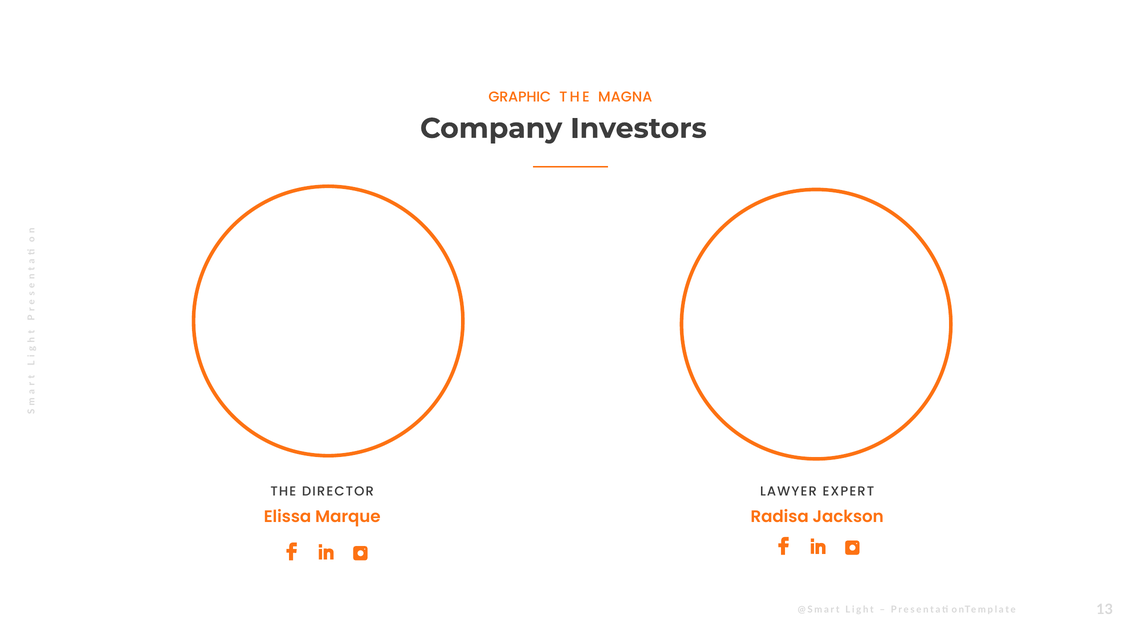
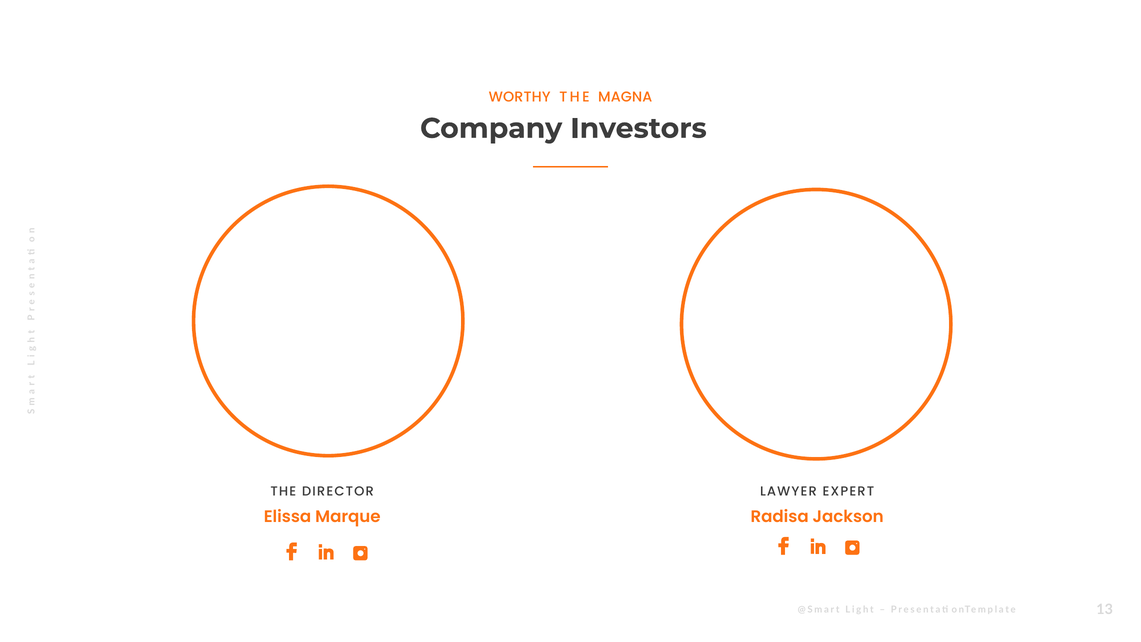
GRAPHIC: GRAPHIC -> WORTHY (520, 97)
